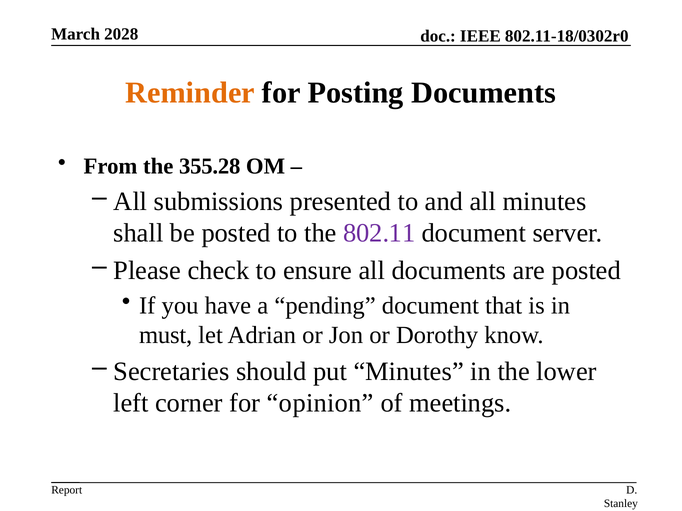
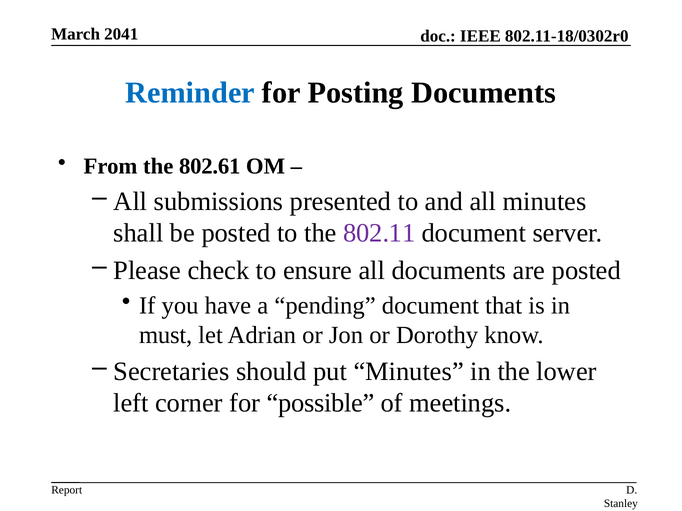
2028: 2028 -> 2041 (121, 34)
Reminder colour: orange -> blue (190, 93)
355.28: 355.28 -> 802.61 (210, 166)
opinion: opinion -> possible (321, 404)
